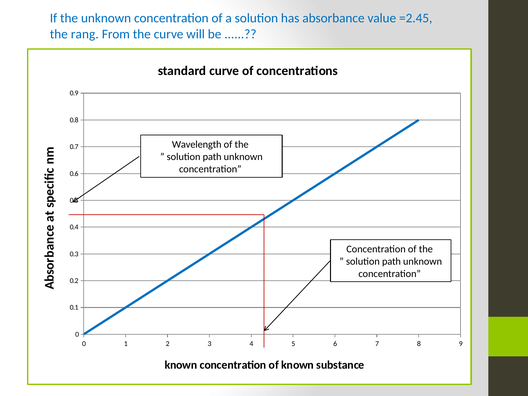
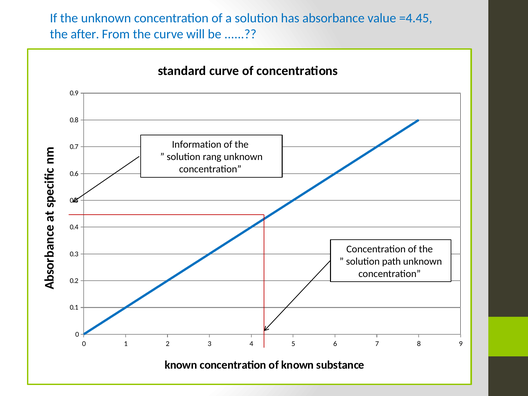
=2.45: =2.45 -> =4.45 (416, 18)
rang: rang -> after (85, 34)
Wavelength: Wavelength -> Information (197, 145)
path: path -> rang (212, 157)
